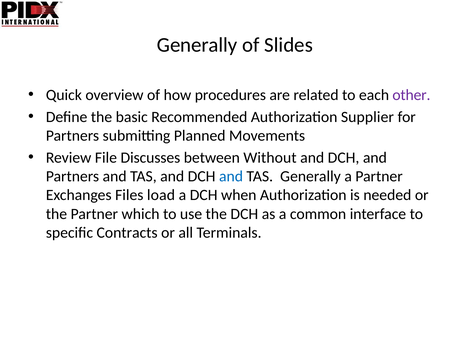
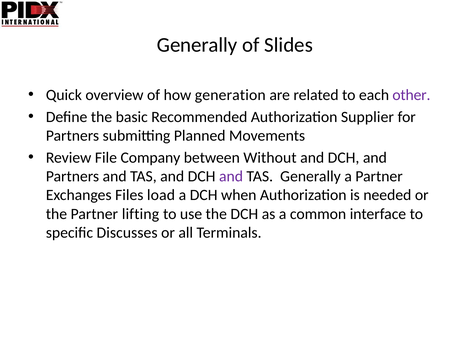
procedures: procedures -> generation (230, 95)
Discusses: Discusses -> Company (150, 158)
and colour: blue -> purple (231, 177)
which: which -> lifting (140, 214)
Contracts: Contracts -> Discusses (127, 233)
